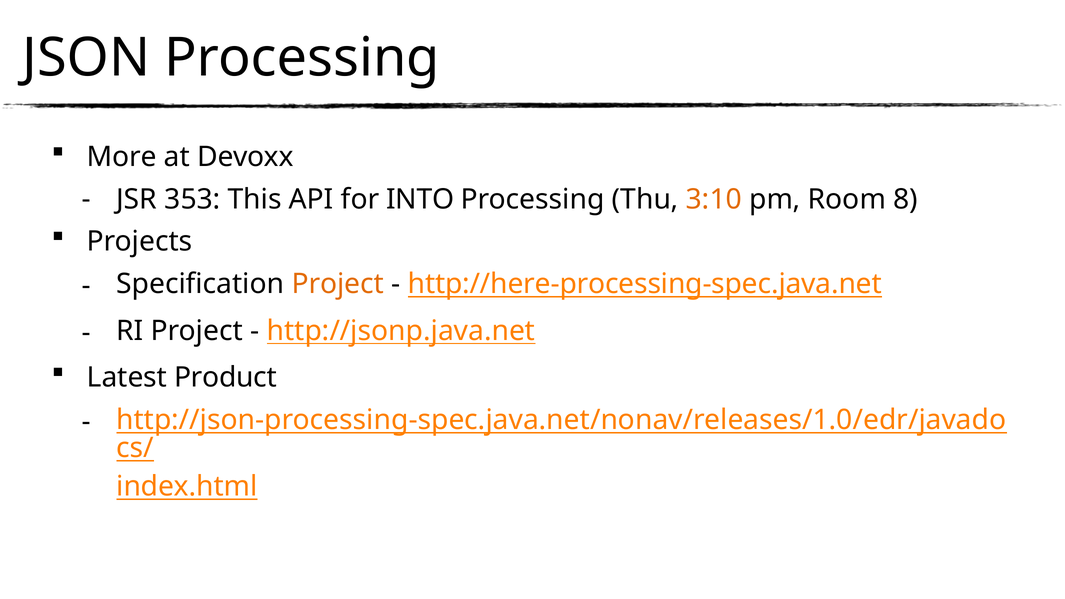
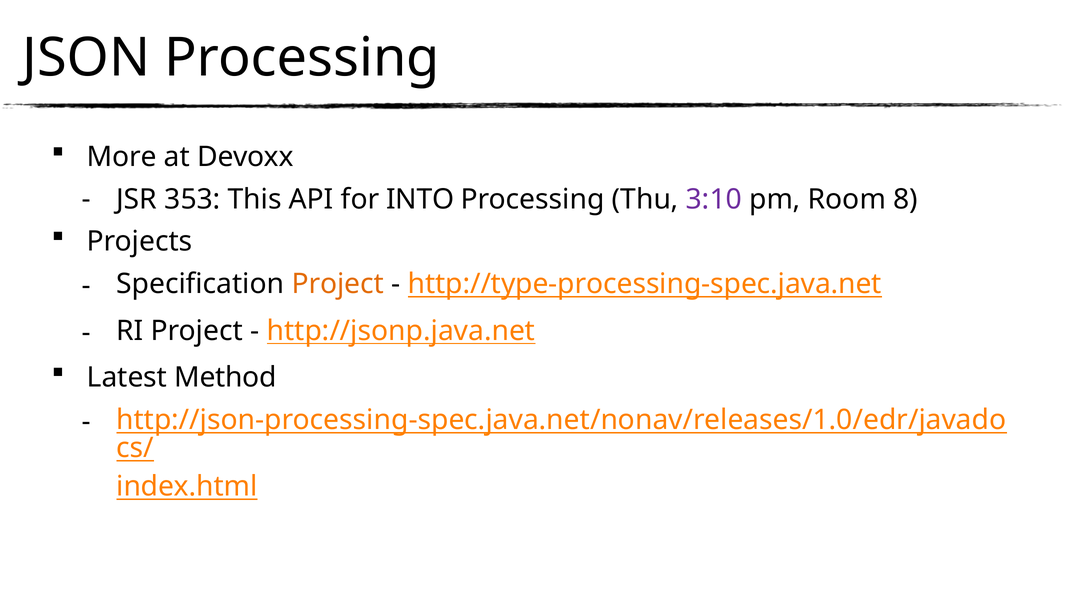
3:10 colour: orange -> purple (714, 199)
http://here-processing-spec.java.net: http://here-processing-spec.java.net -> http://type-processing-spec.java.net (645, 284)
Product: Product -> Method (225, 378)
